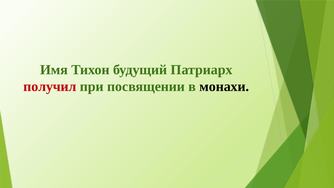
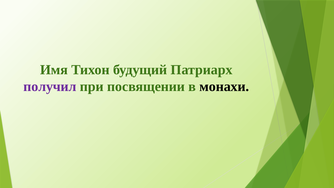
получил colour: red -> purple (50, 86)
